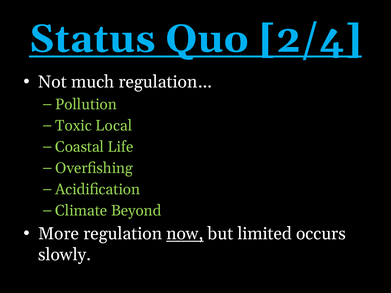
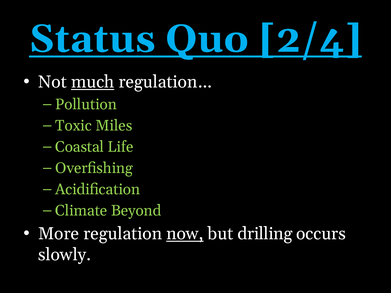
much underline: none -> present (93, 82)
Local: Local -> Miles (114, 126)
limited: limited -> drilling (265, 234)
